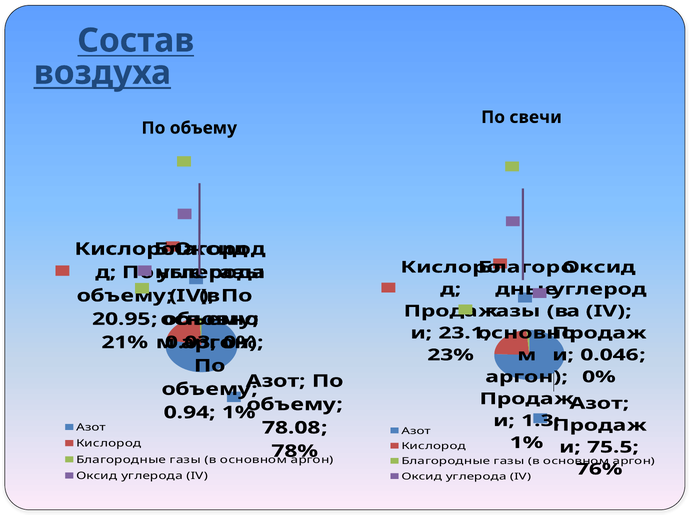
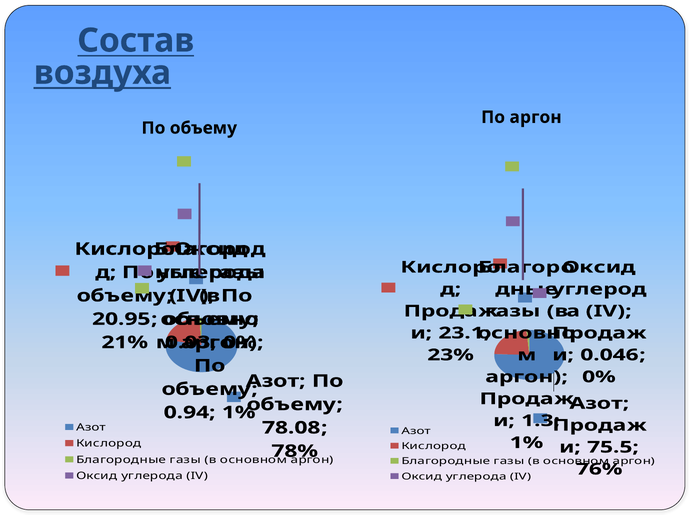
По свечи: свечи -> аргон (536, 117)
